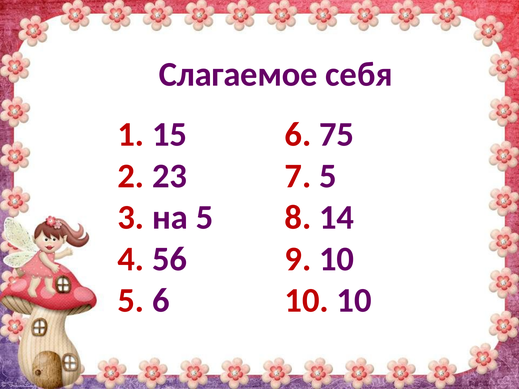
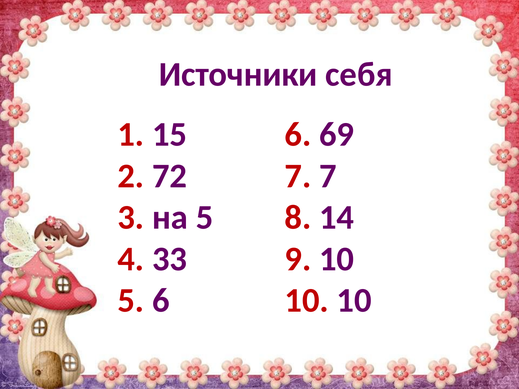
Слагаемое: Слагаемое -> Источники (238, 74)
75: 75 -> 69 (337, 135)
23: 23 -> 72 (170, 176)
7 5: 5 -> 7 (328, 176)
56: 56 -> 33 (170, 259)
